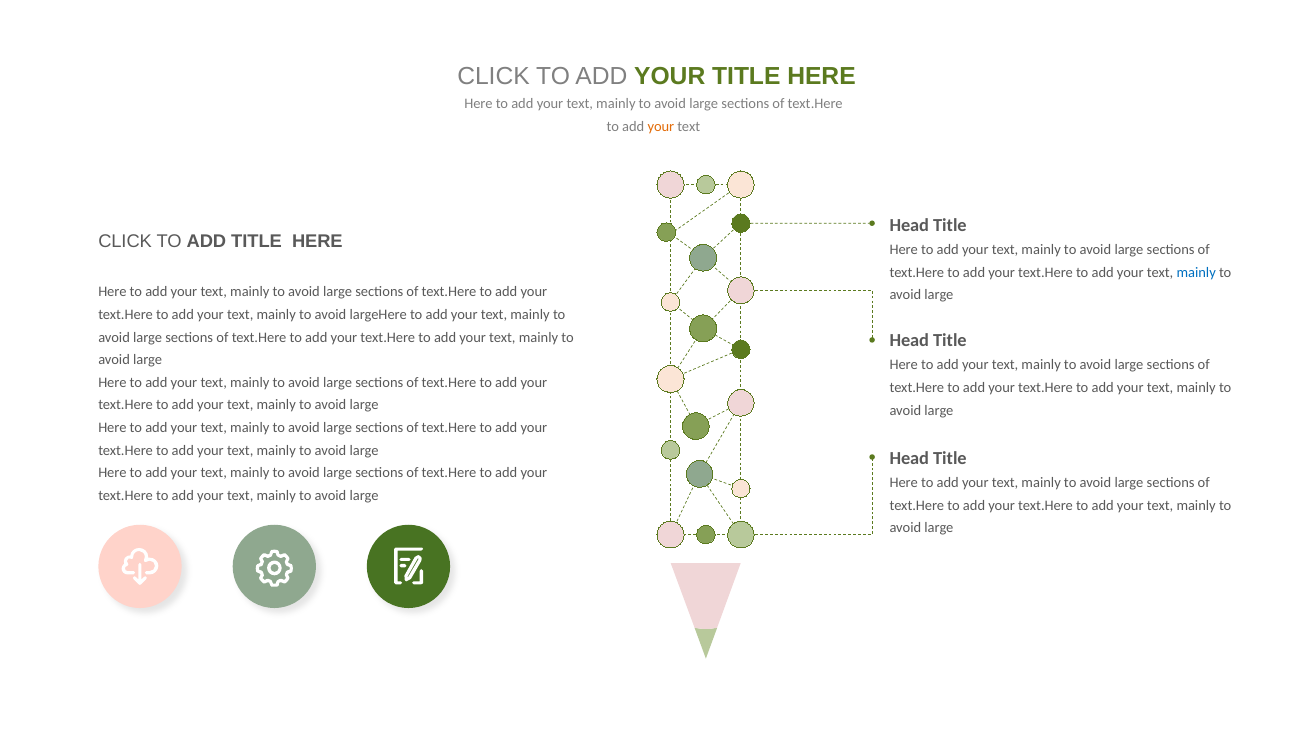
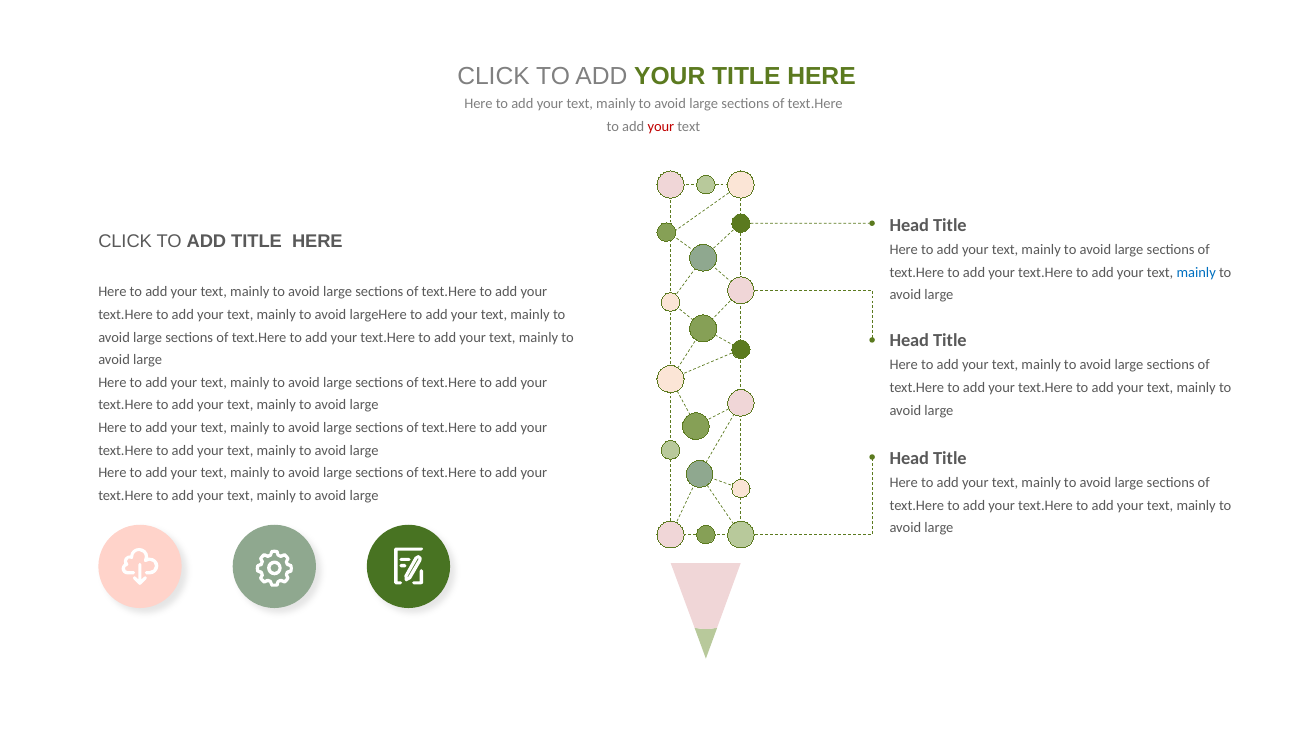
your colour: orange -> red (661, 127)
